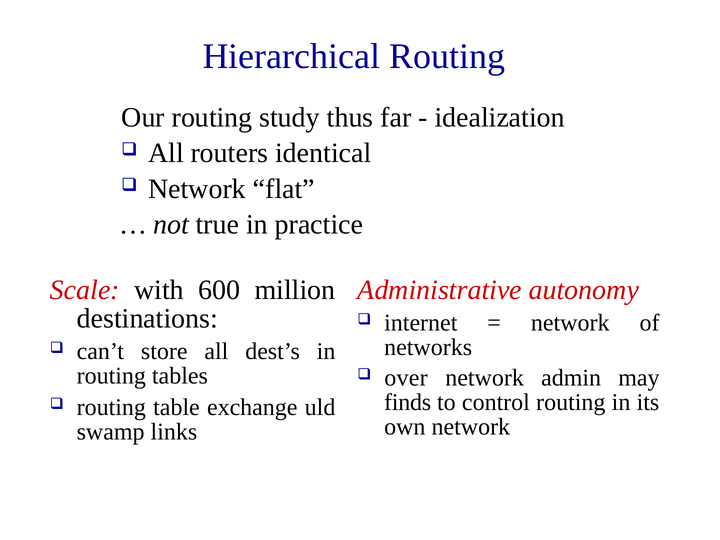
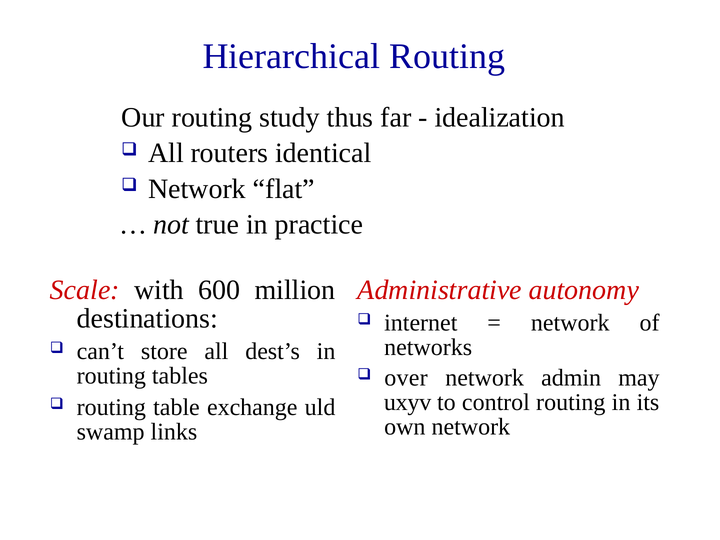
finds: finds -> uxyv (408, 402)
